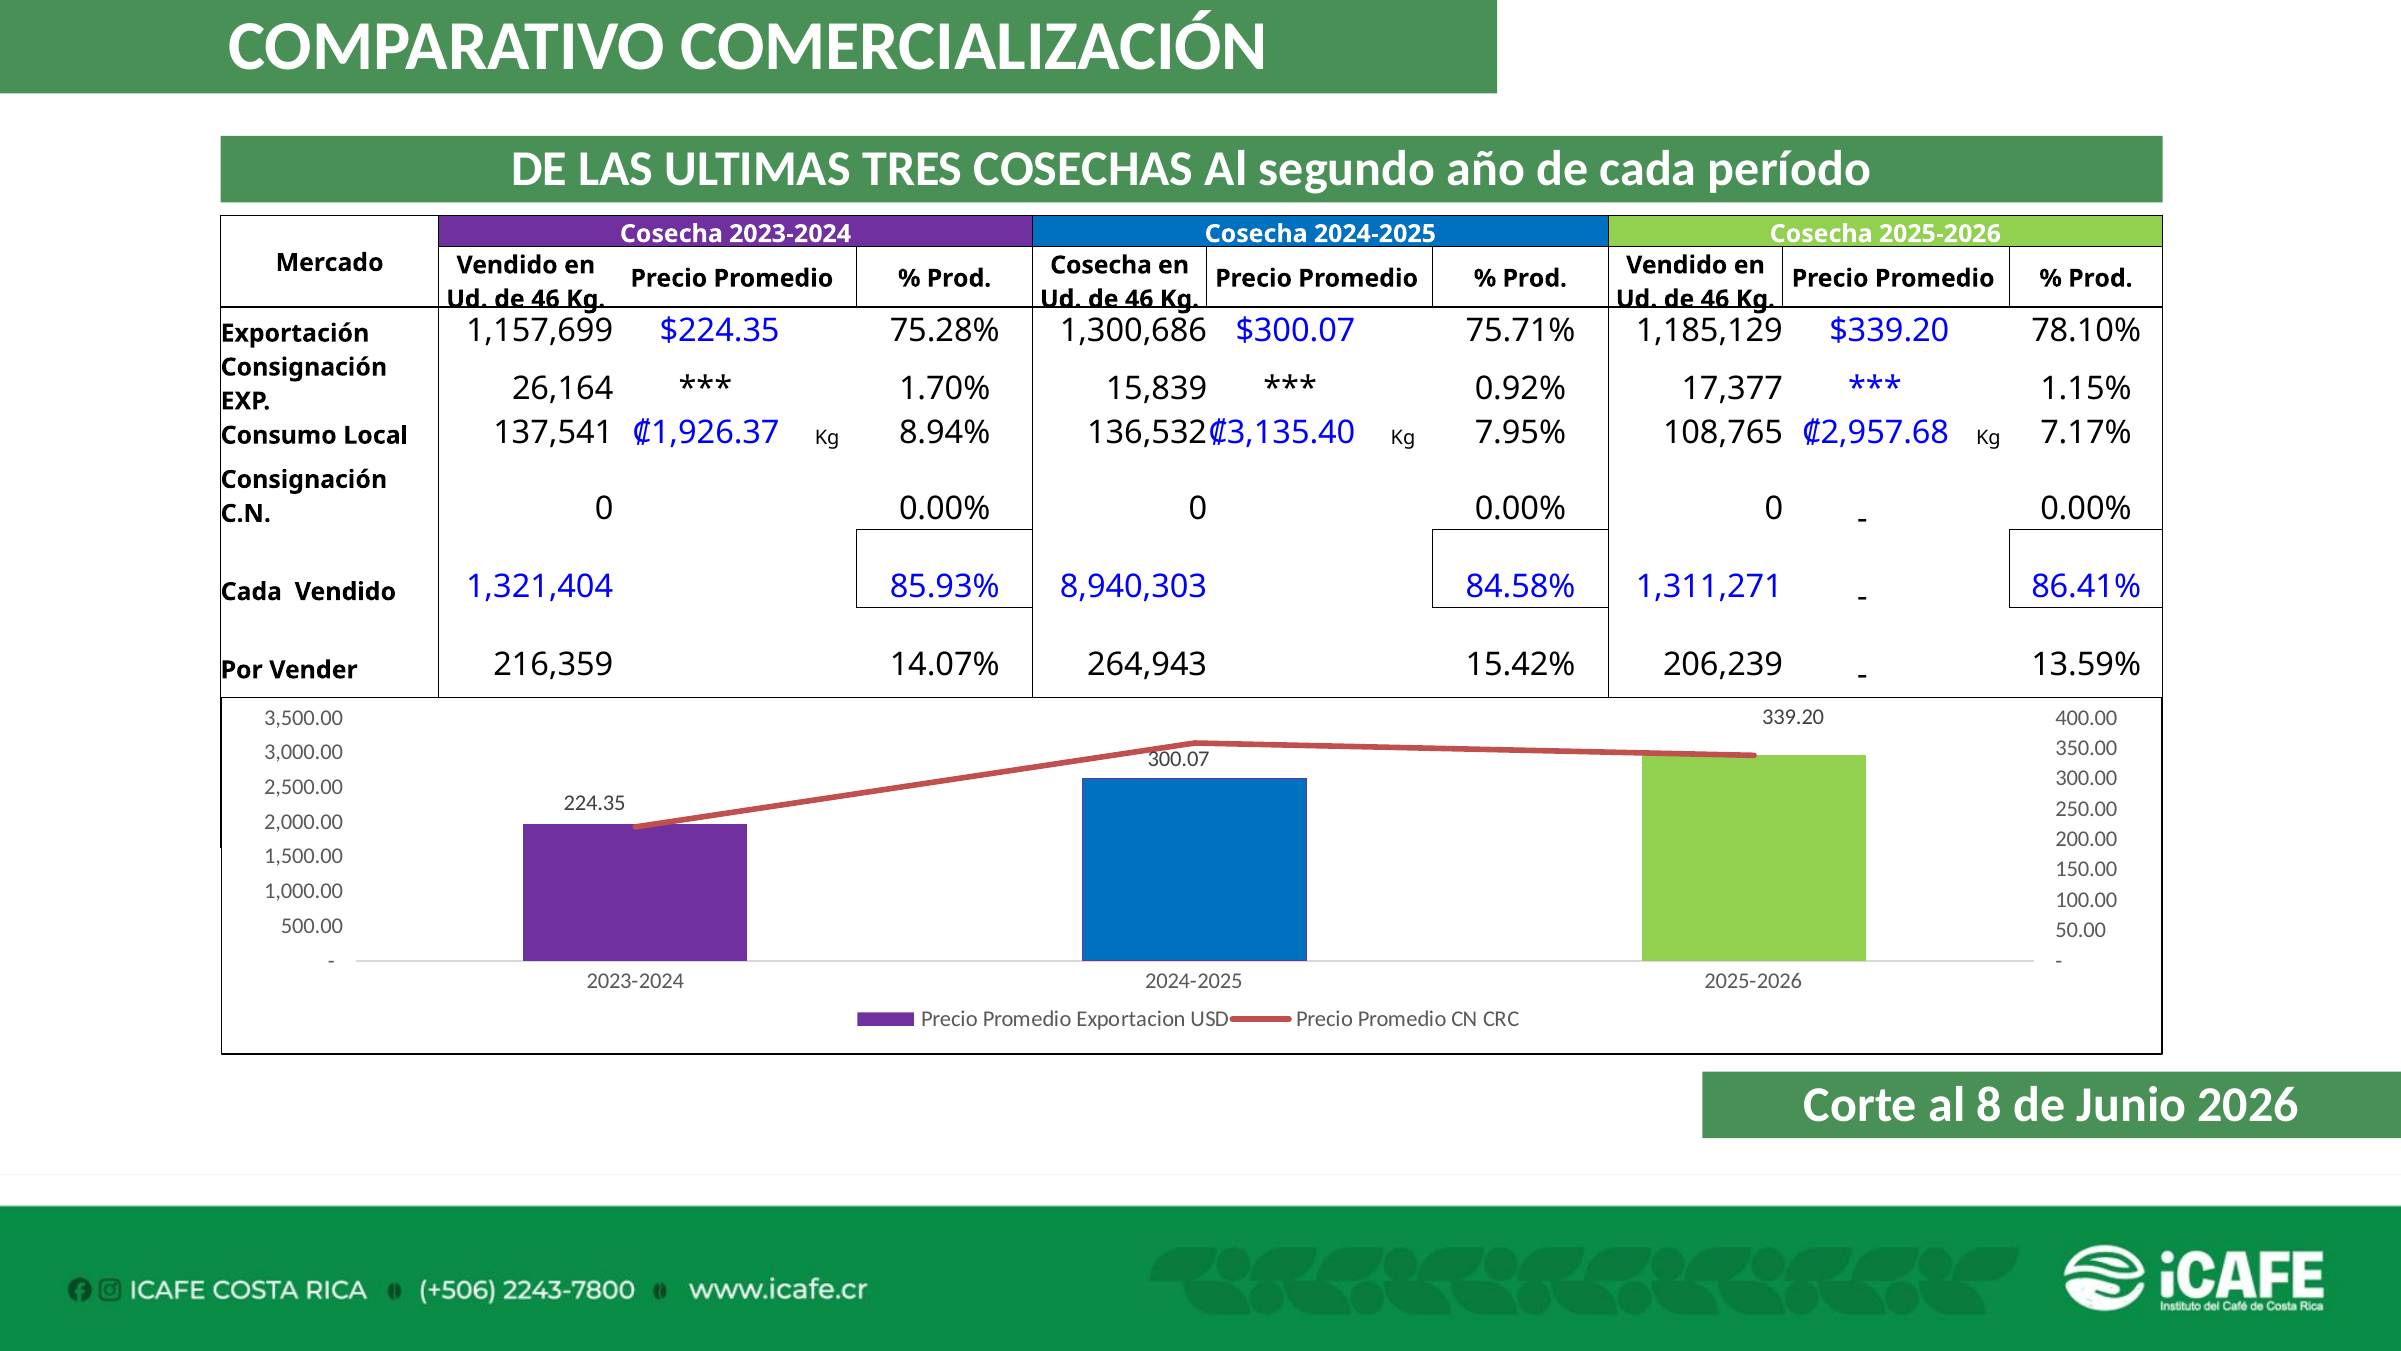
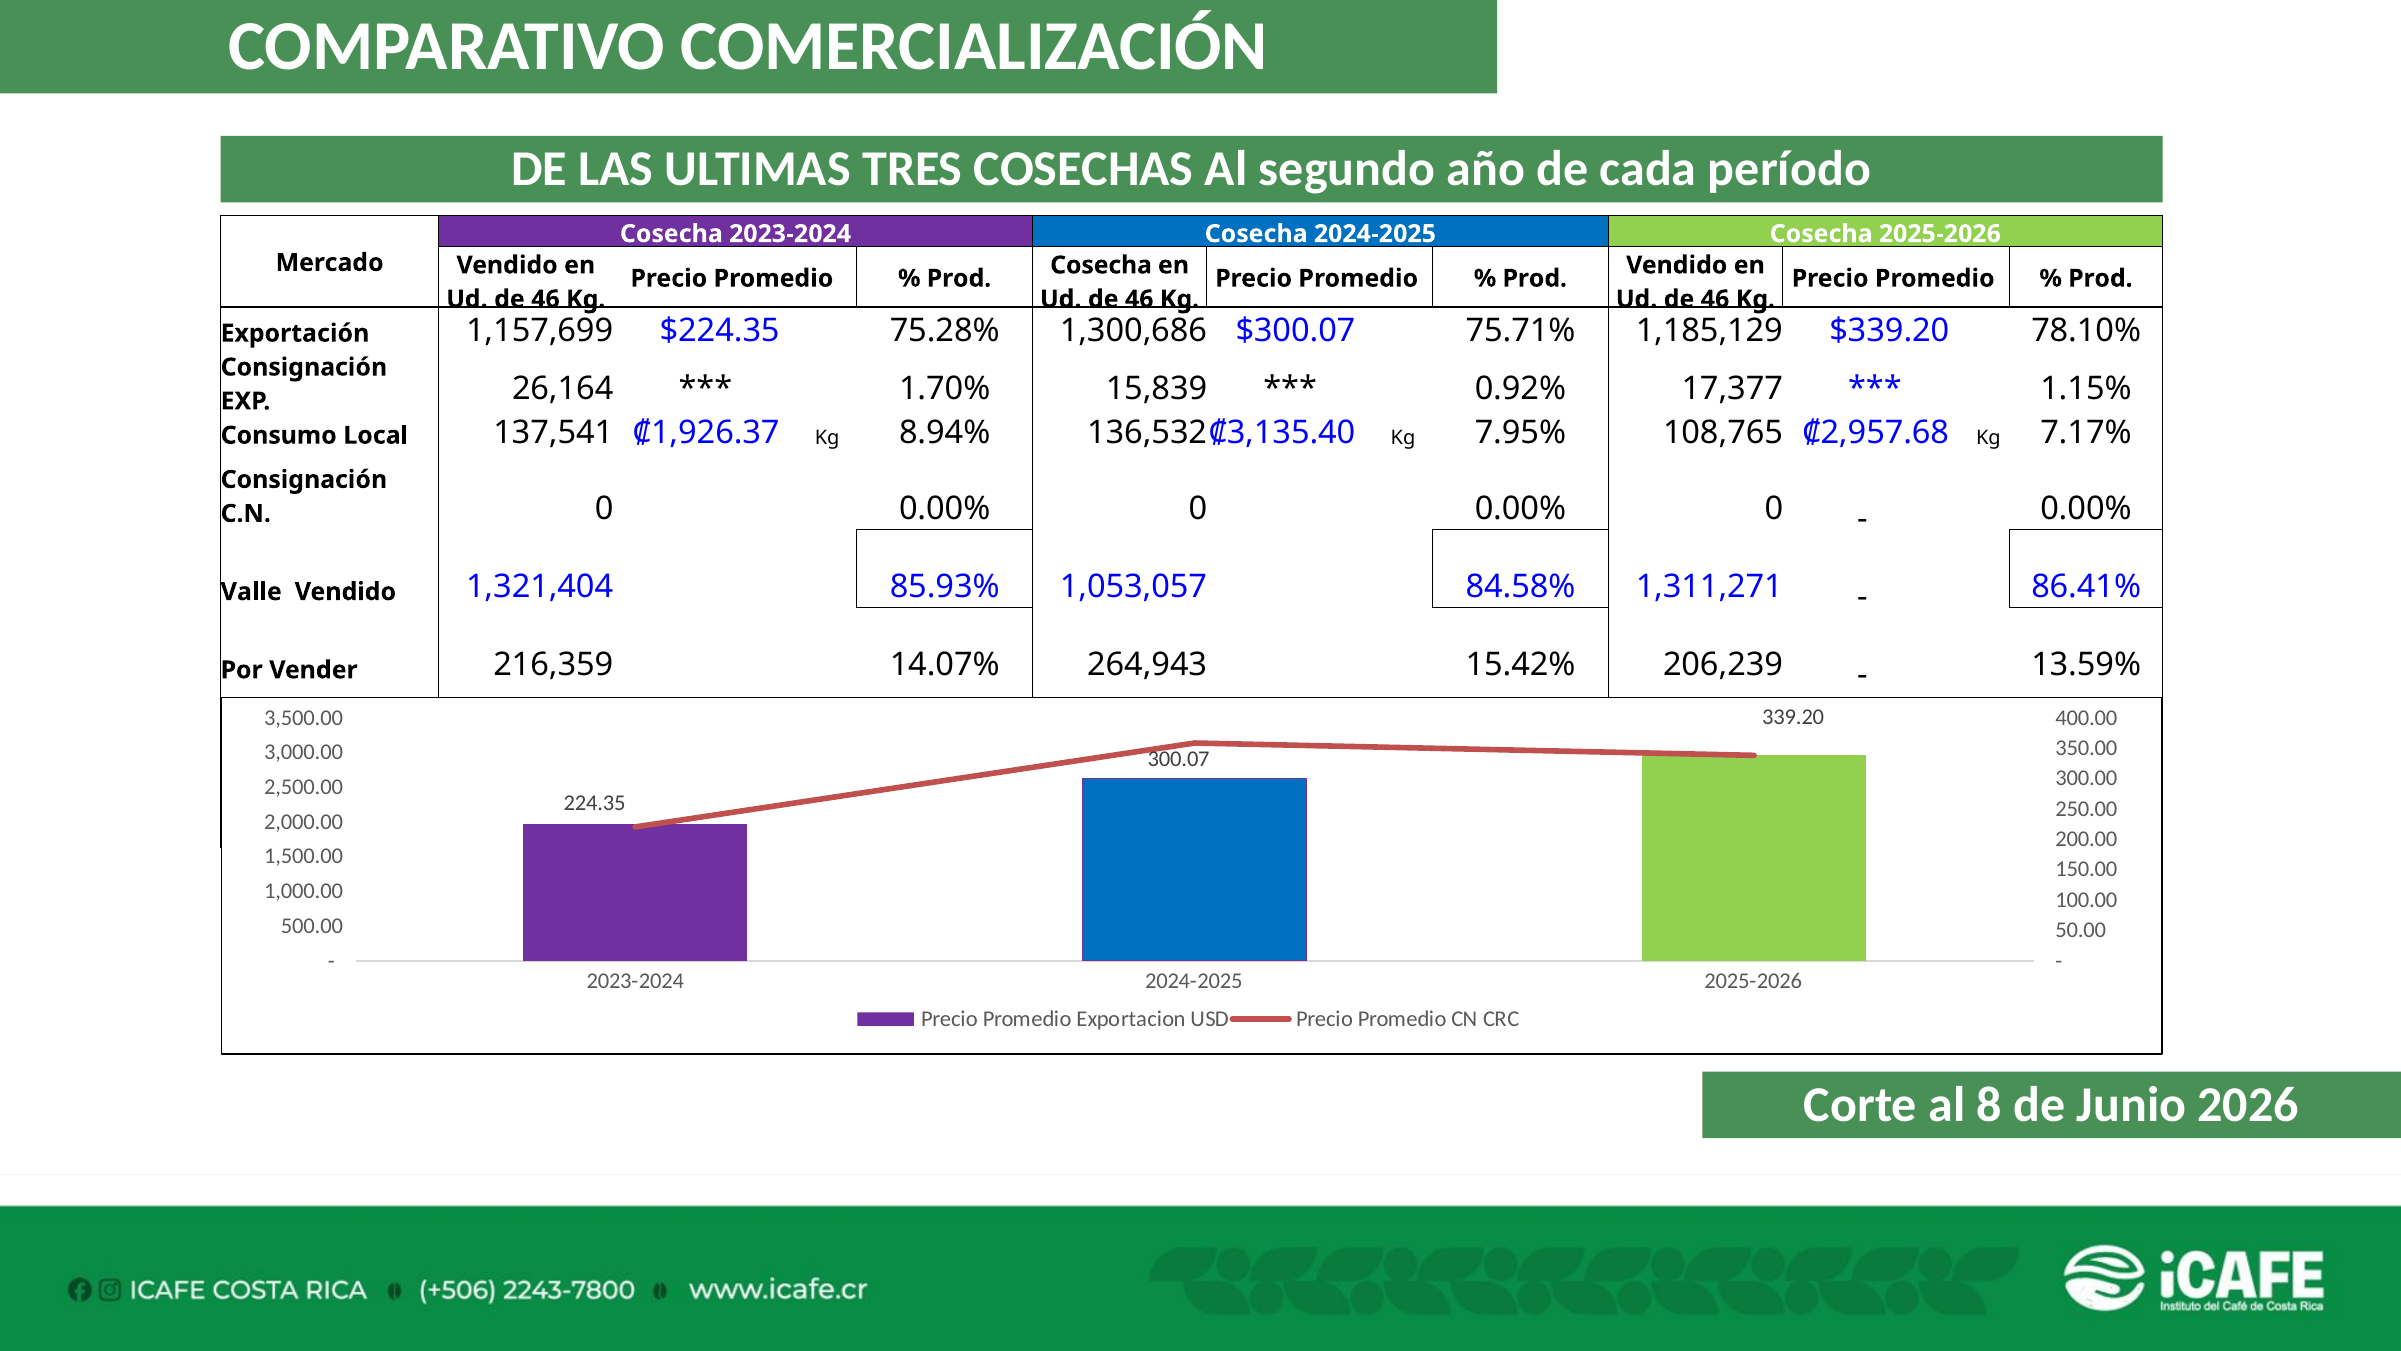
Cada: Cada -> Valle (251, 592)
8,940,303: 8,940,303 -> 1,053,057 (1134, 587)
